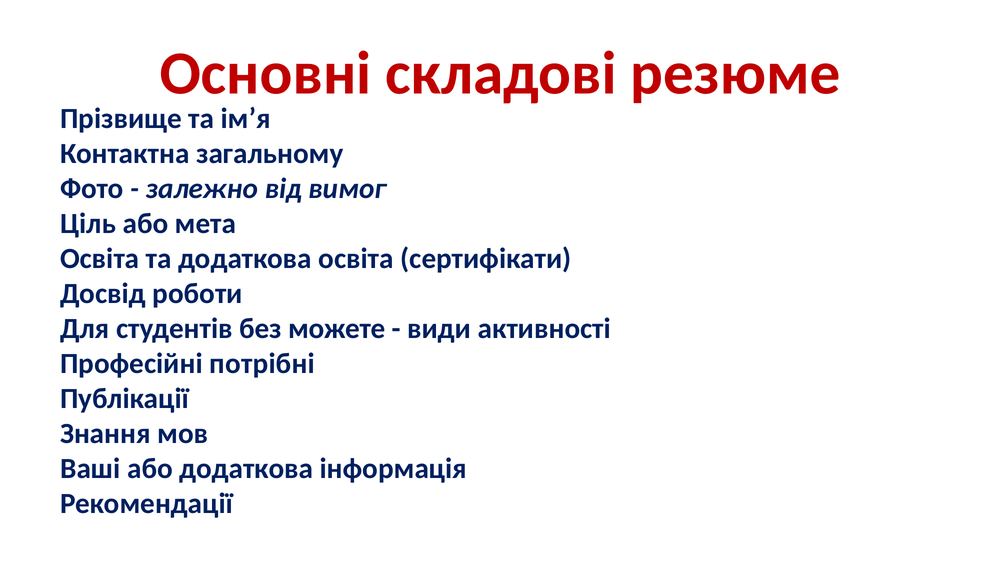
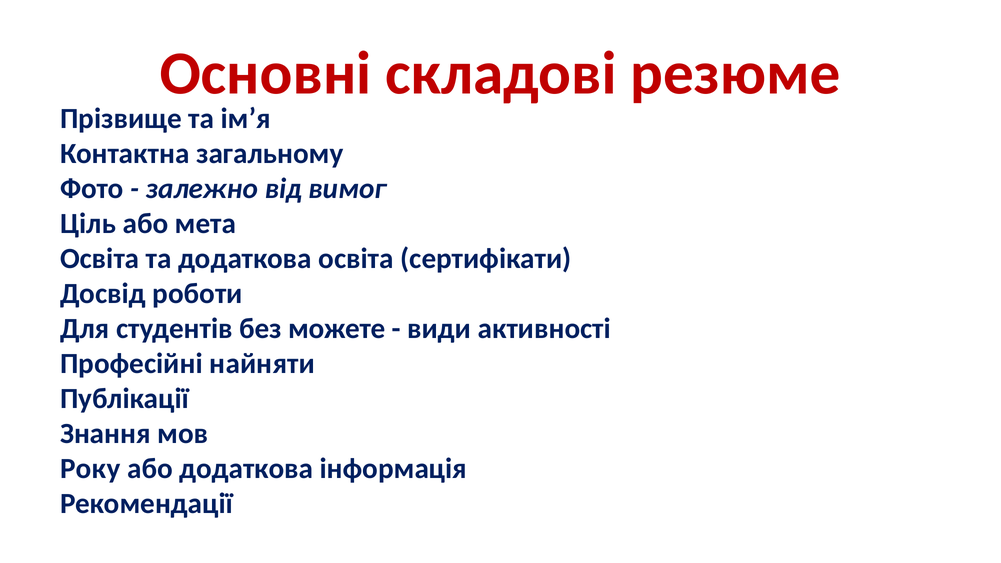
потрібні: потрібні -> найняти (262, 364)
Ваші: Ваші -> Року (90, 469)
